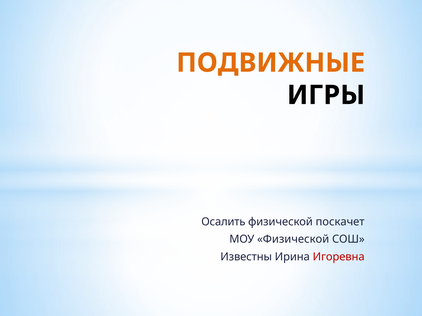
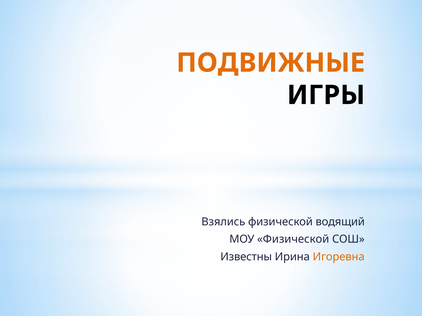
Осалить: Осалить -> Взялись (223, 222)
поскачет: поскачет -> водящий (340, 222)
Игоревна colour: red -> orange (339, 257)
